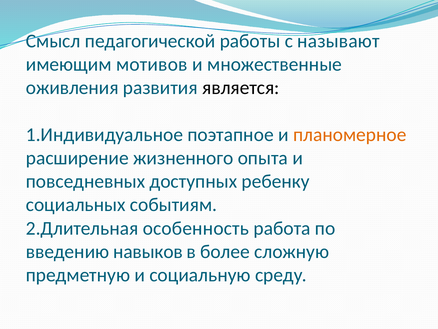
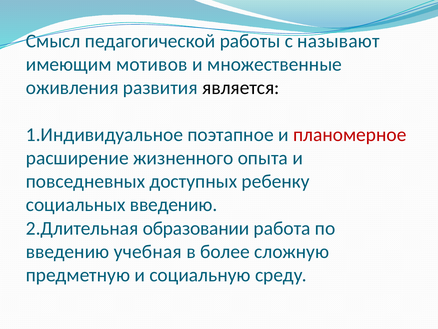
планомерное colour: orange -> red (350, 134)
социальных событиям: событиям -> введению (174, 205)
особенность: особенность -> образовании (196, 228)
навыков: навыков -> учебная (148, 251)
